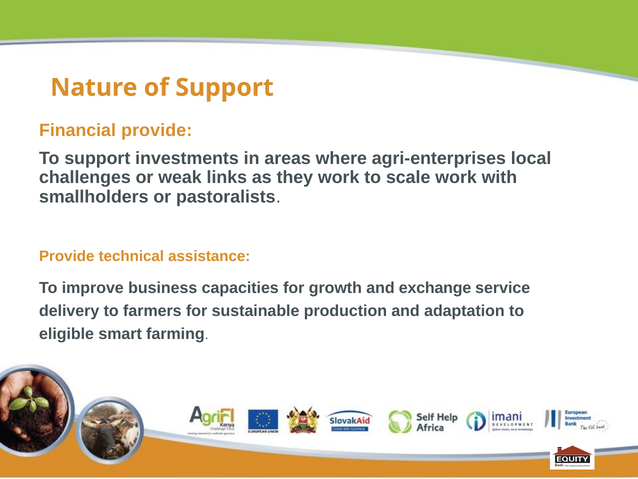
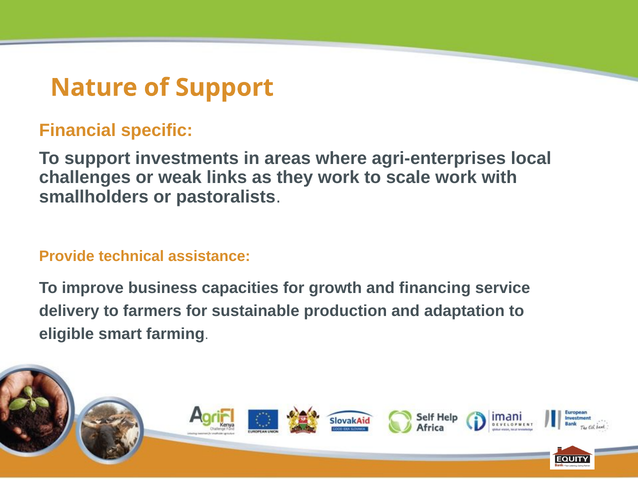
Financial provide: provide -> specific (157, 130)
exchange: exchange -> financing (435, 288)
